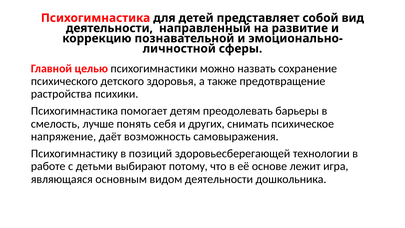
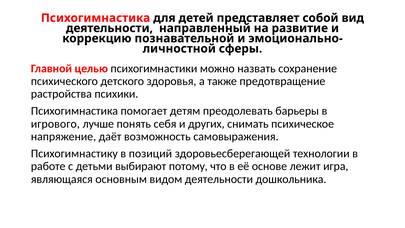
смелость: смелость -> игрового (55, 124)
